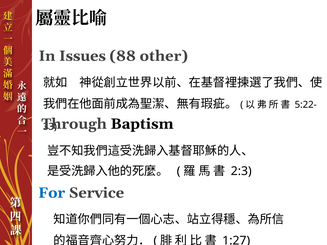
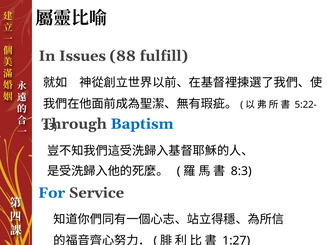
other: other -> fulfill (164, 56)
Baptism colour: black -> blue (142, 124)
2:3: 2:3 -> 8:3 (241, 171)
